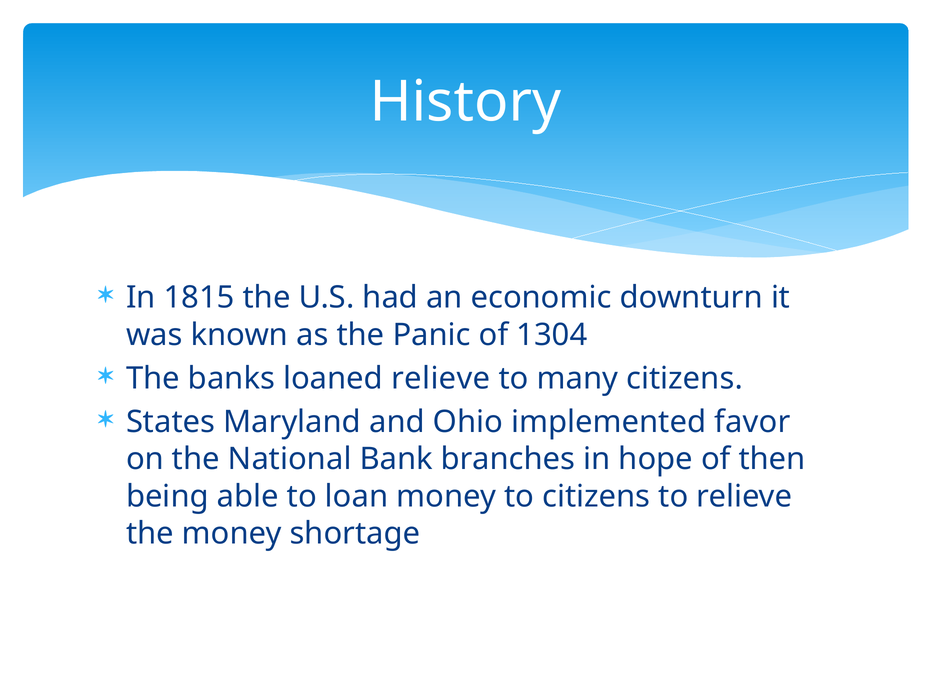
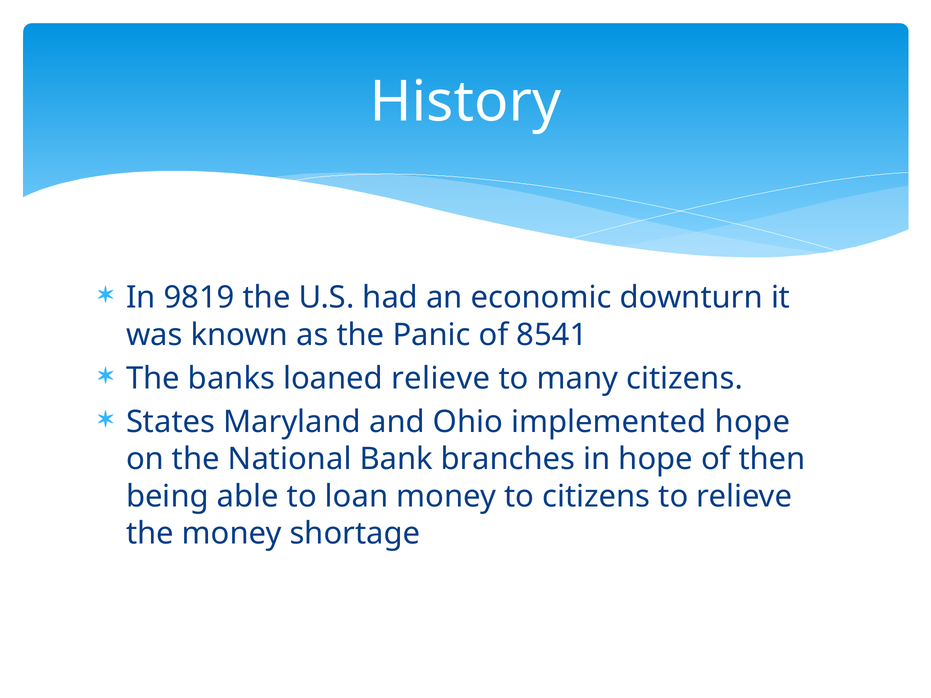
1815: 1815 -> 9819 (199, 298)
1304: 1304 -> 8541 (552, 335)
implemented favor: favor -> hope (752, 422)
